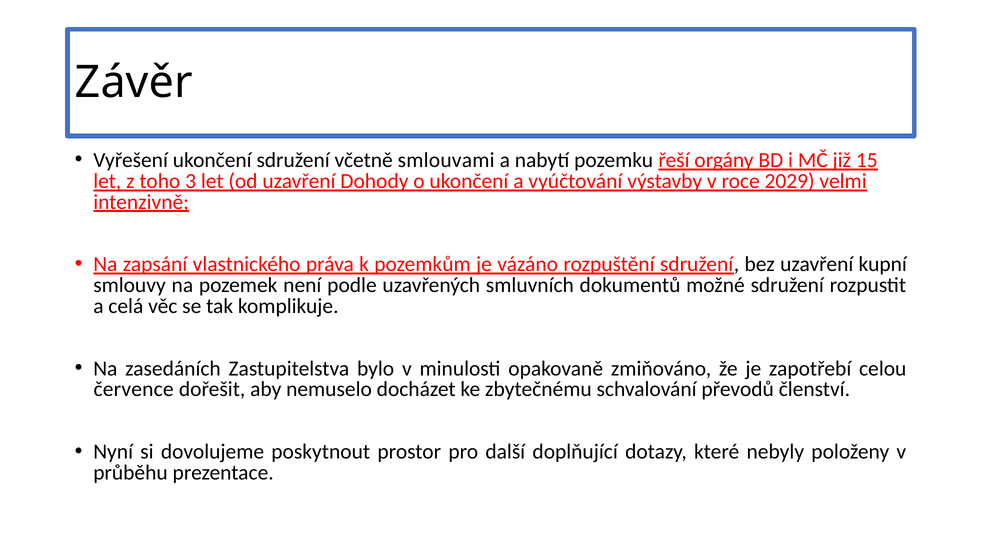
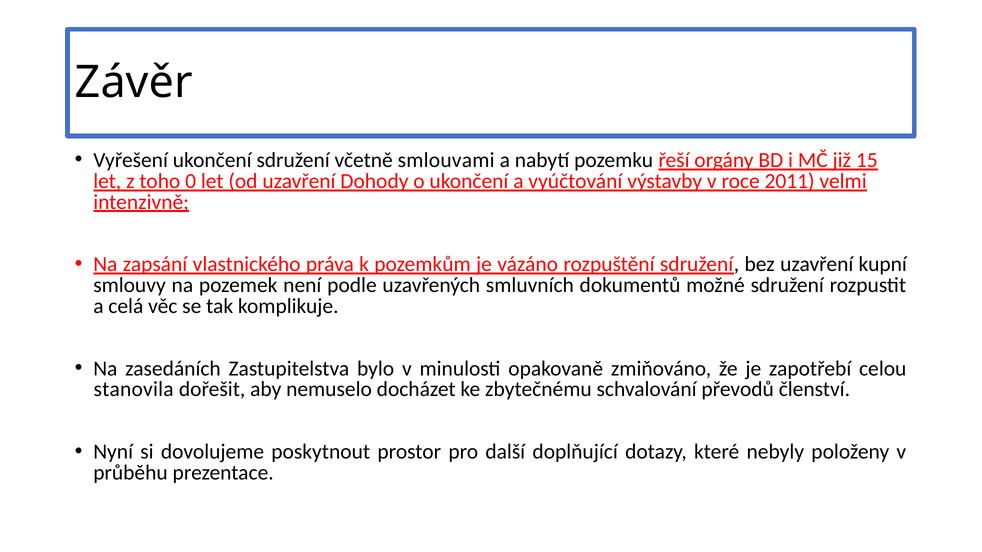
3: 3 -> 0 (191, 181)
2029: 2029 -> 2011 (790, 181)
července: července -> stanovila (134, 390)
